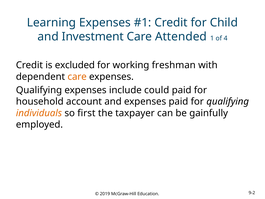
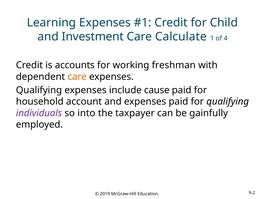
Attended: Attended -> Calculate (181, 37)
excluded: excluded -> accounts (75, 65)
could: could -> cause (157, 90)
individuals colour: orange -> purple (39, 113)
first: first -> into (86, 113)
